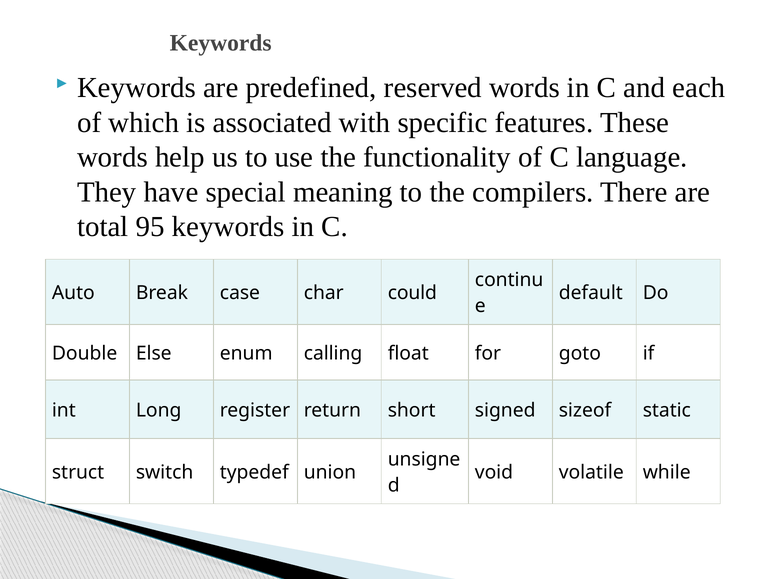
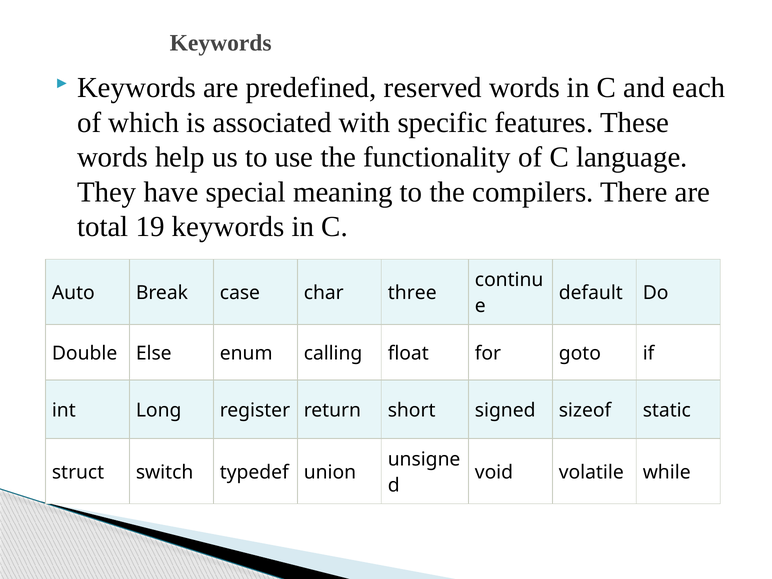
95: 95 -> 19 (150, 227)
could: could -> three (412, 293)
